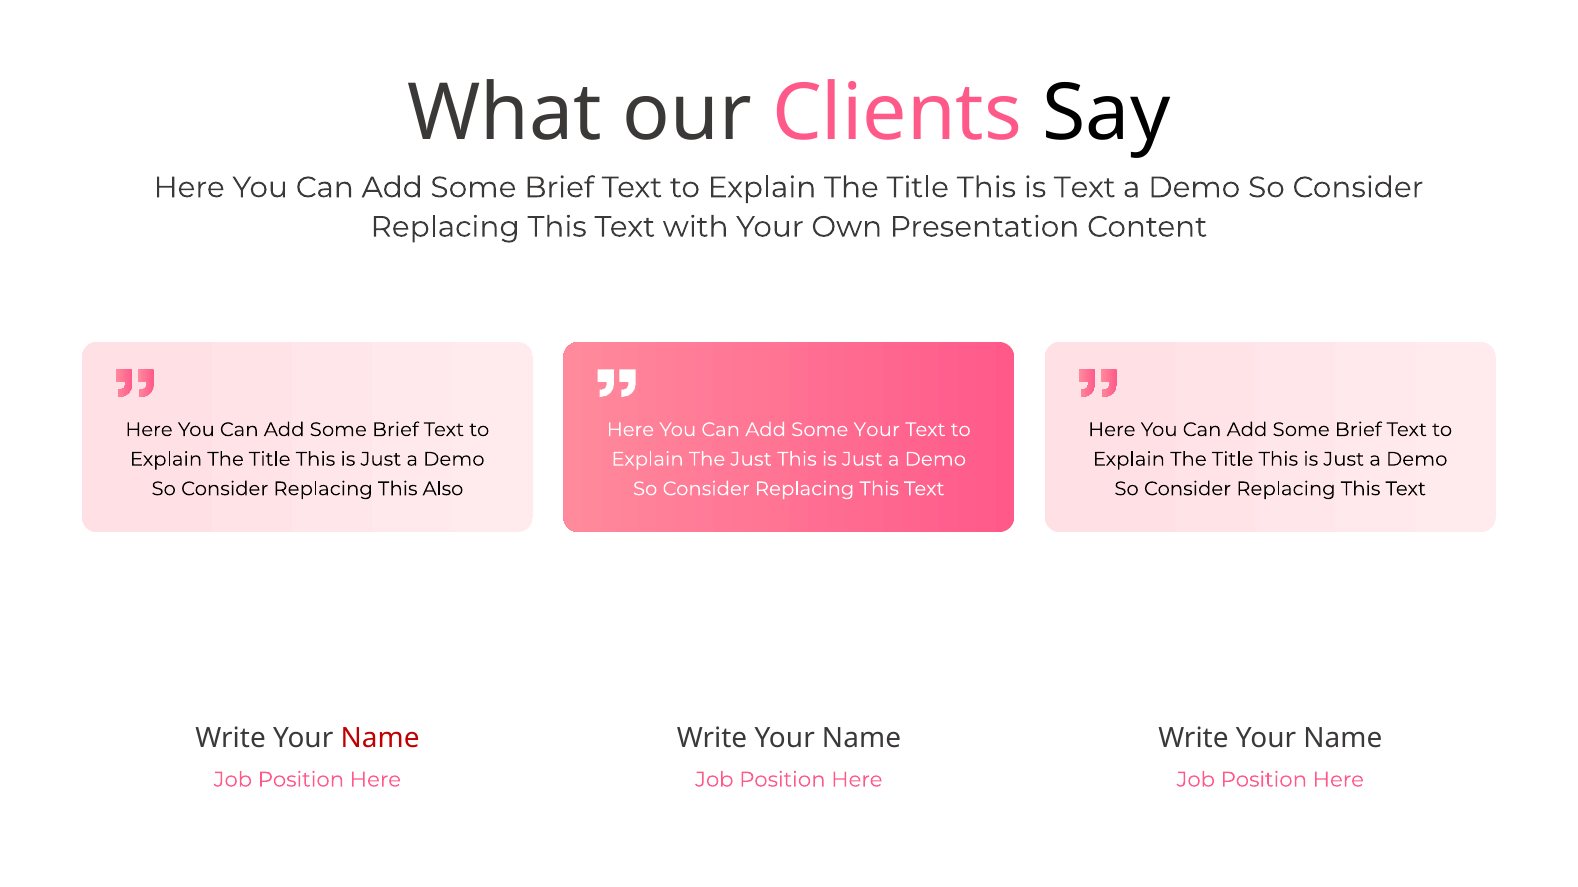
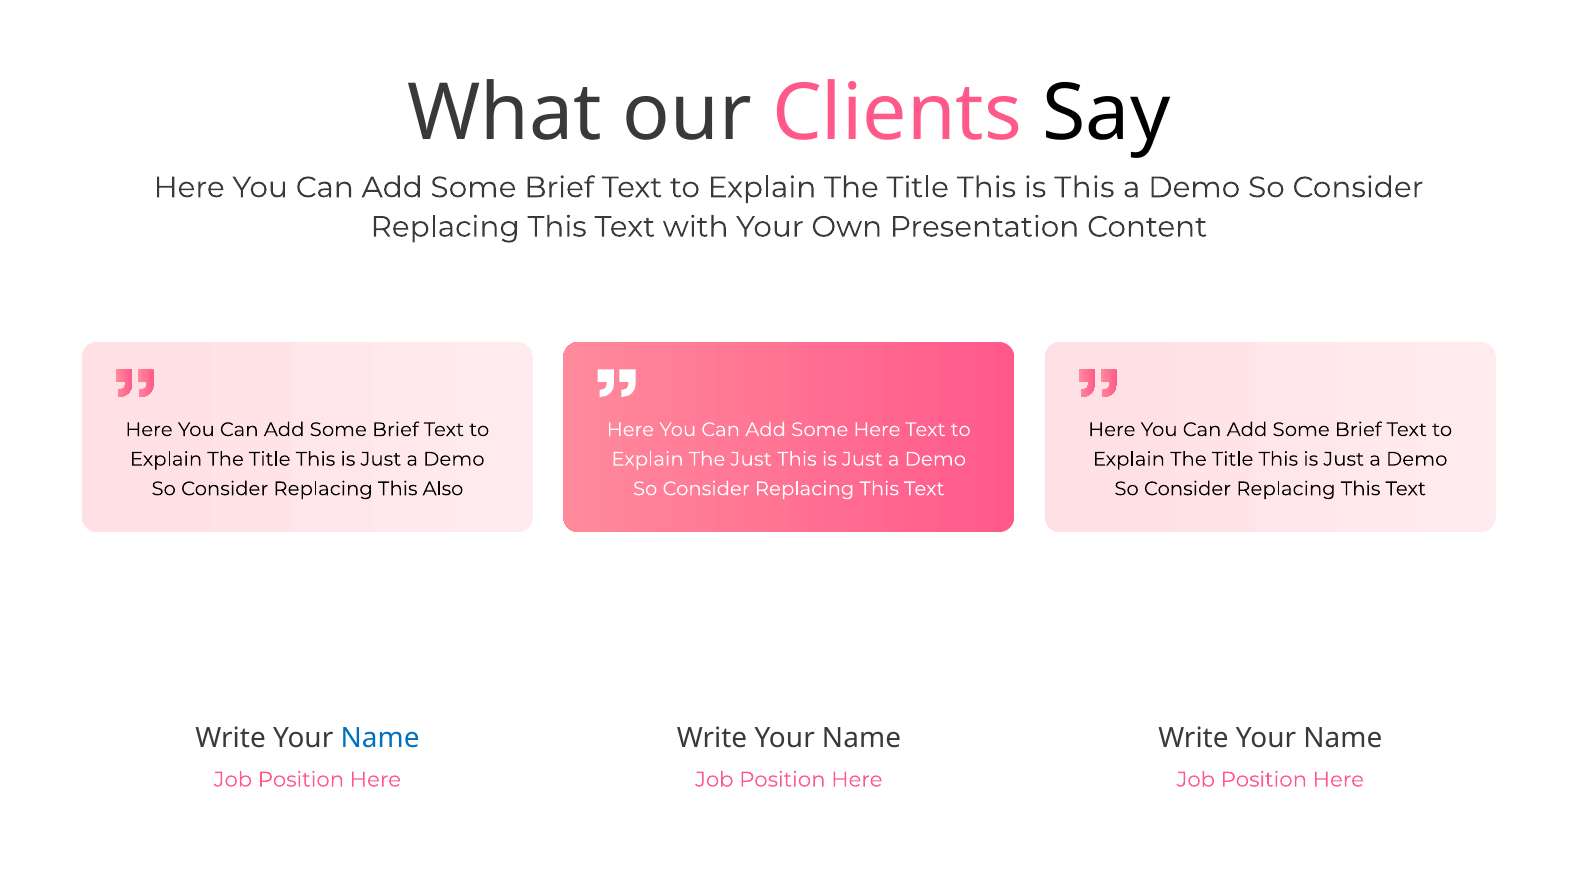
is Text: Text -> This (1084, 188)
Some Your: Your -> Here (877, 430)
Name colour: red -> blue (380, 739)
